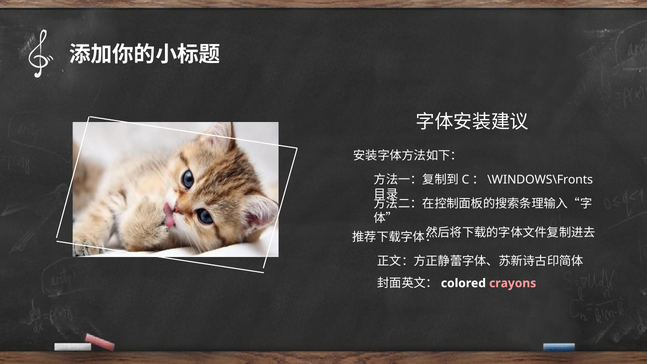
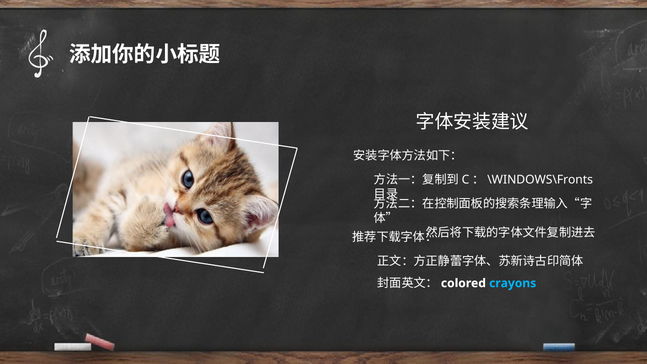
crayons colour: pink -> light blue (513, 283)
